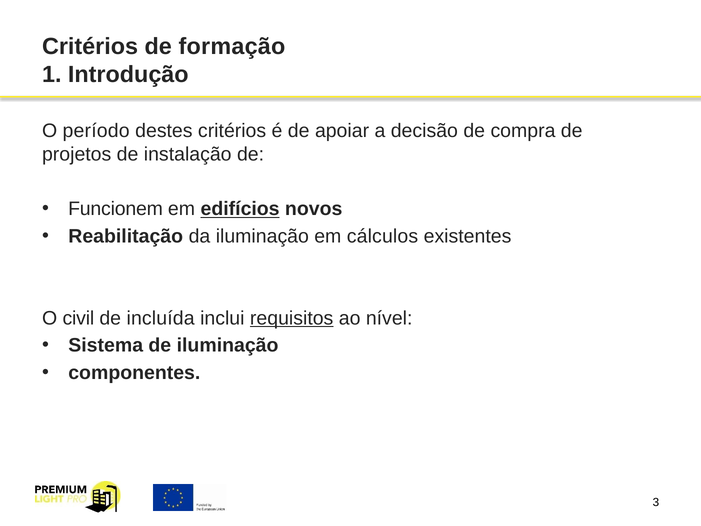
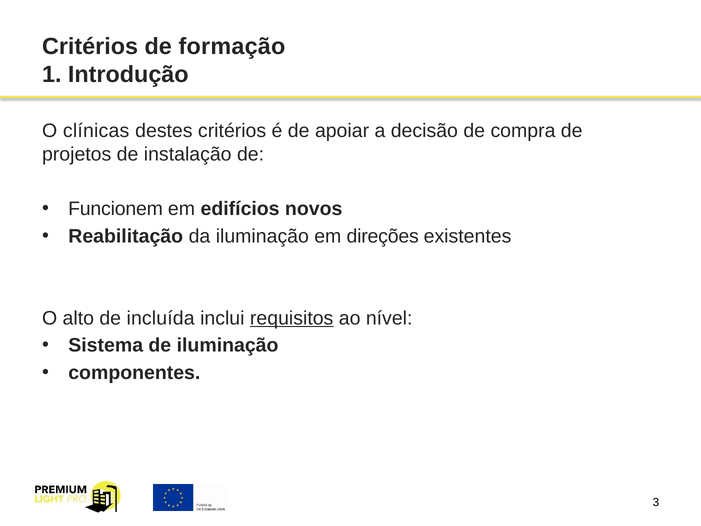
período: período -> clínicas (96, 131)
edifícios underline: present -> none (240, 209)
cálculos: cálculos -> direções (383, 236)
civil: civil -> alto (78, 318)
